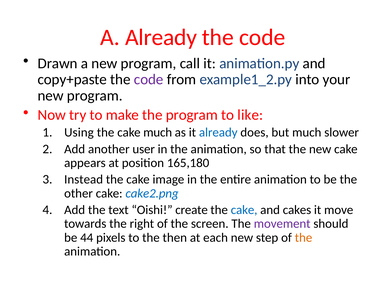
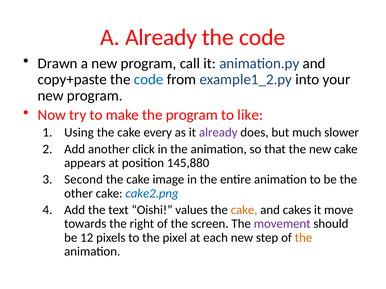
code colour: purple -> blue (149, 80)
cake much: much -> every (158, 133)
already colour: blue -> purple (218, 133)
user: user -> click (144, 149)
165,180: 165,180 -> 145,880 (188, 163)
Instead: Instead -> Second (84, 180)
create: create -> values (192, 210)
cake colour: blue -> orange (244, 210)
44: 44 -> 12 (87, 238)
then: then -> pixel (175, 238)
